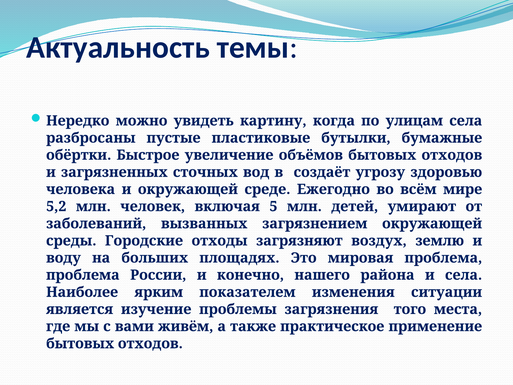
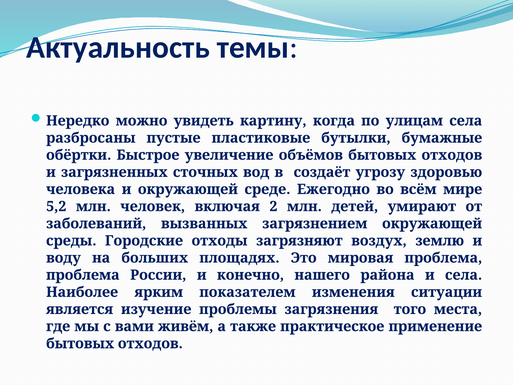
5: 5 -> 2 (273, 206)
